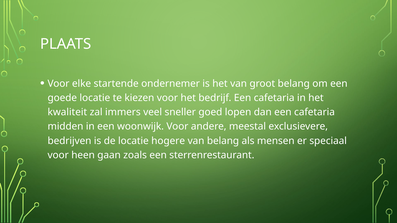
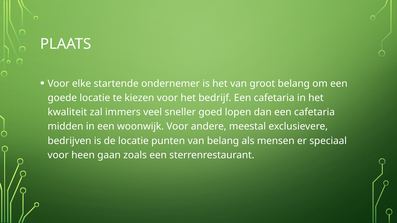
hogere: hogere -> punten (168, 141)
